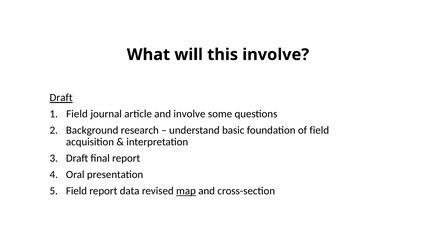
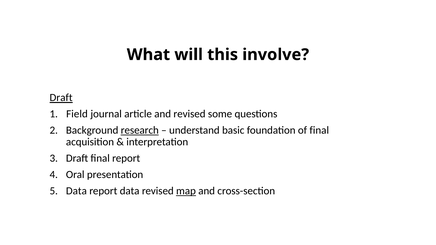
and involve: involve -> revised (189, 114)
research underline: none -> present (140, 130)
of field: field -> final (319, 130)
Field: Field -> Data (76, 191)
